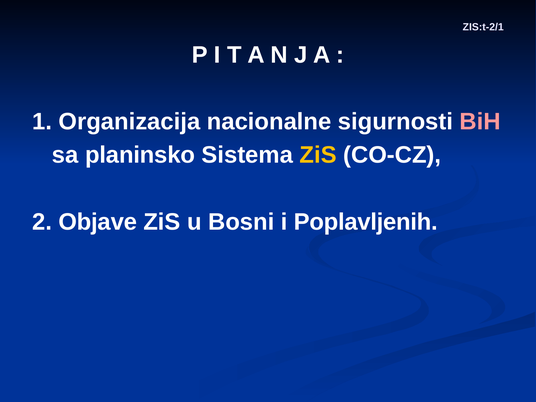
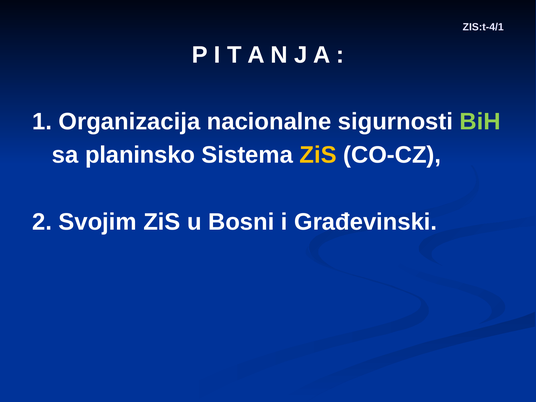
ZIS:t-2/1: ZIS:t-2/1 -> ZIS:t-4/1 (483, 27)
BiH colour: pink -> light green (480, 122)
Objave: Objave -> Svojim (98, 222)
Poplavljenih: Poplavljenih -> Građevinski (366, 222)
